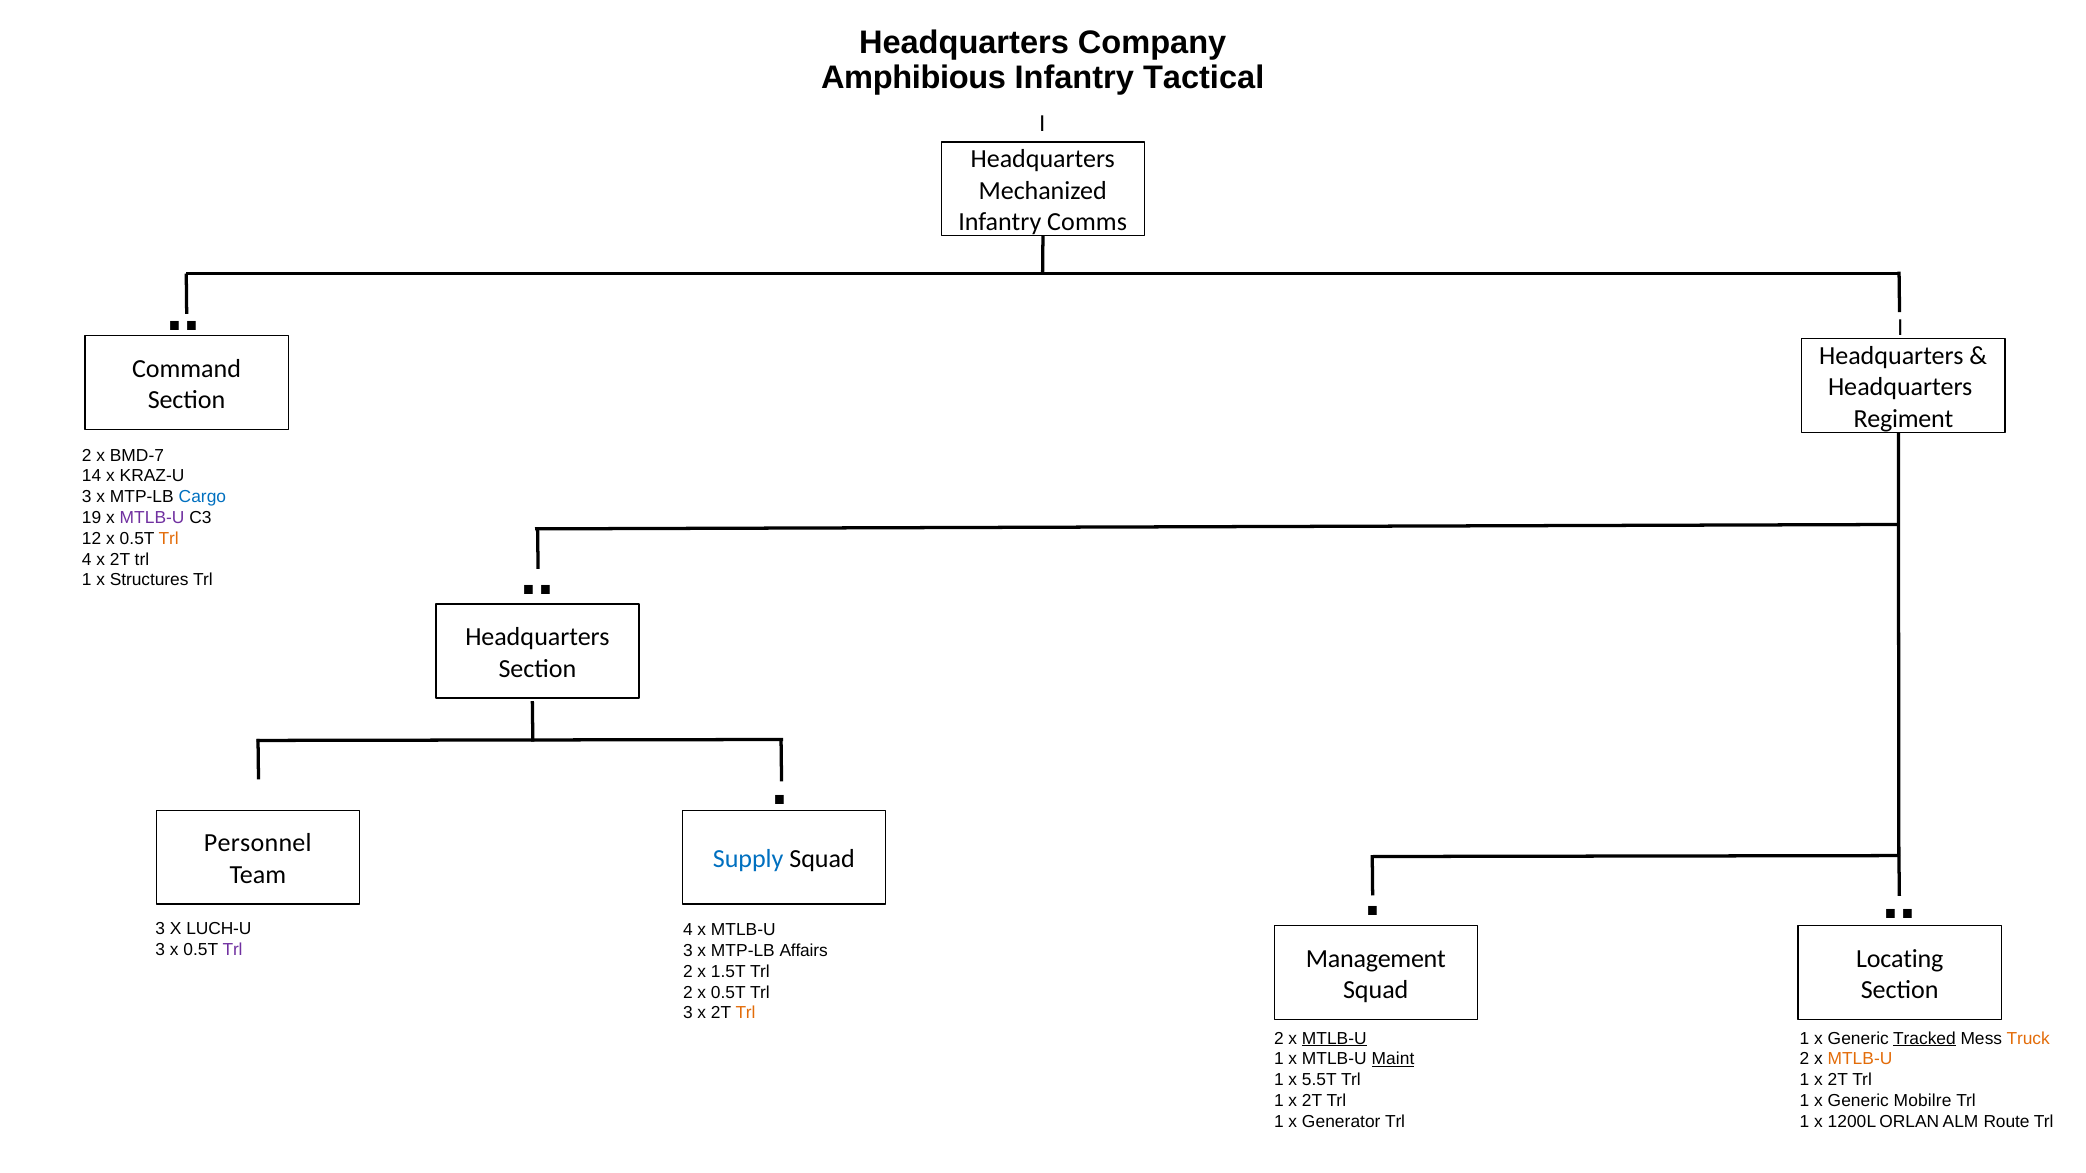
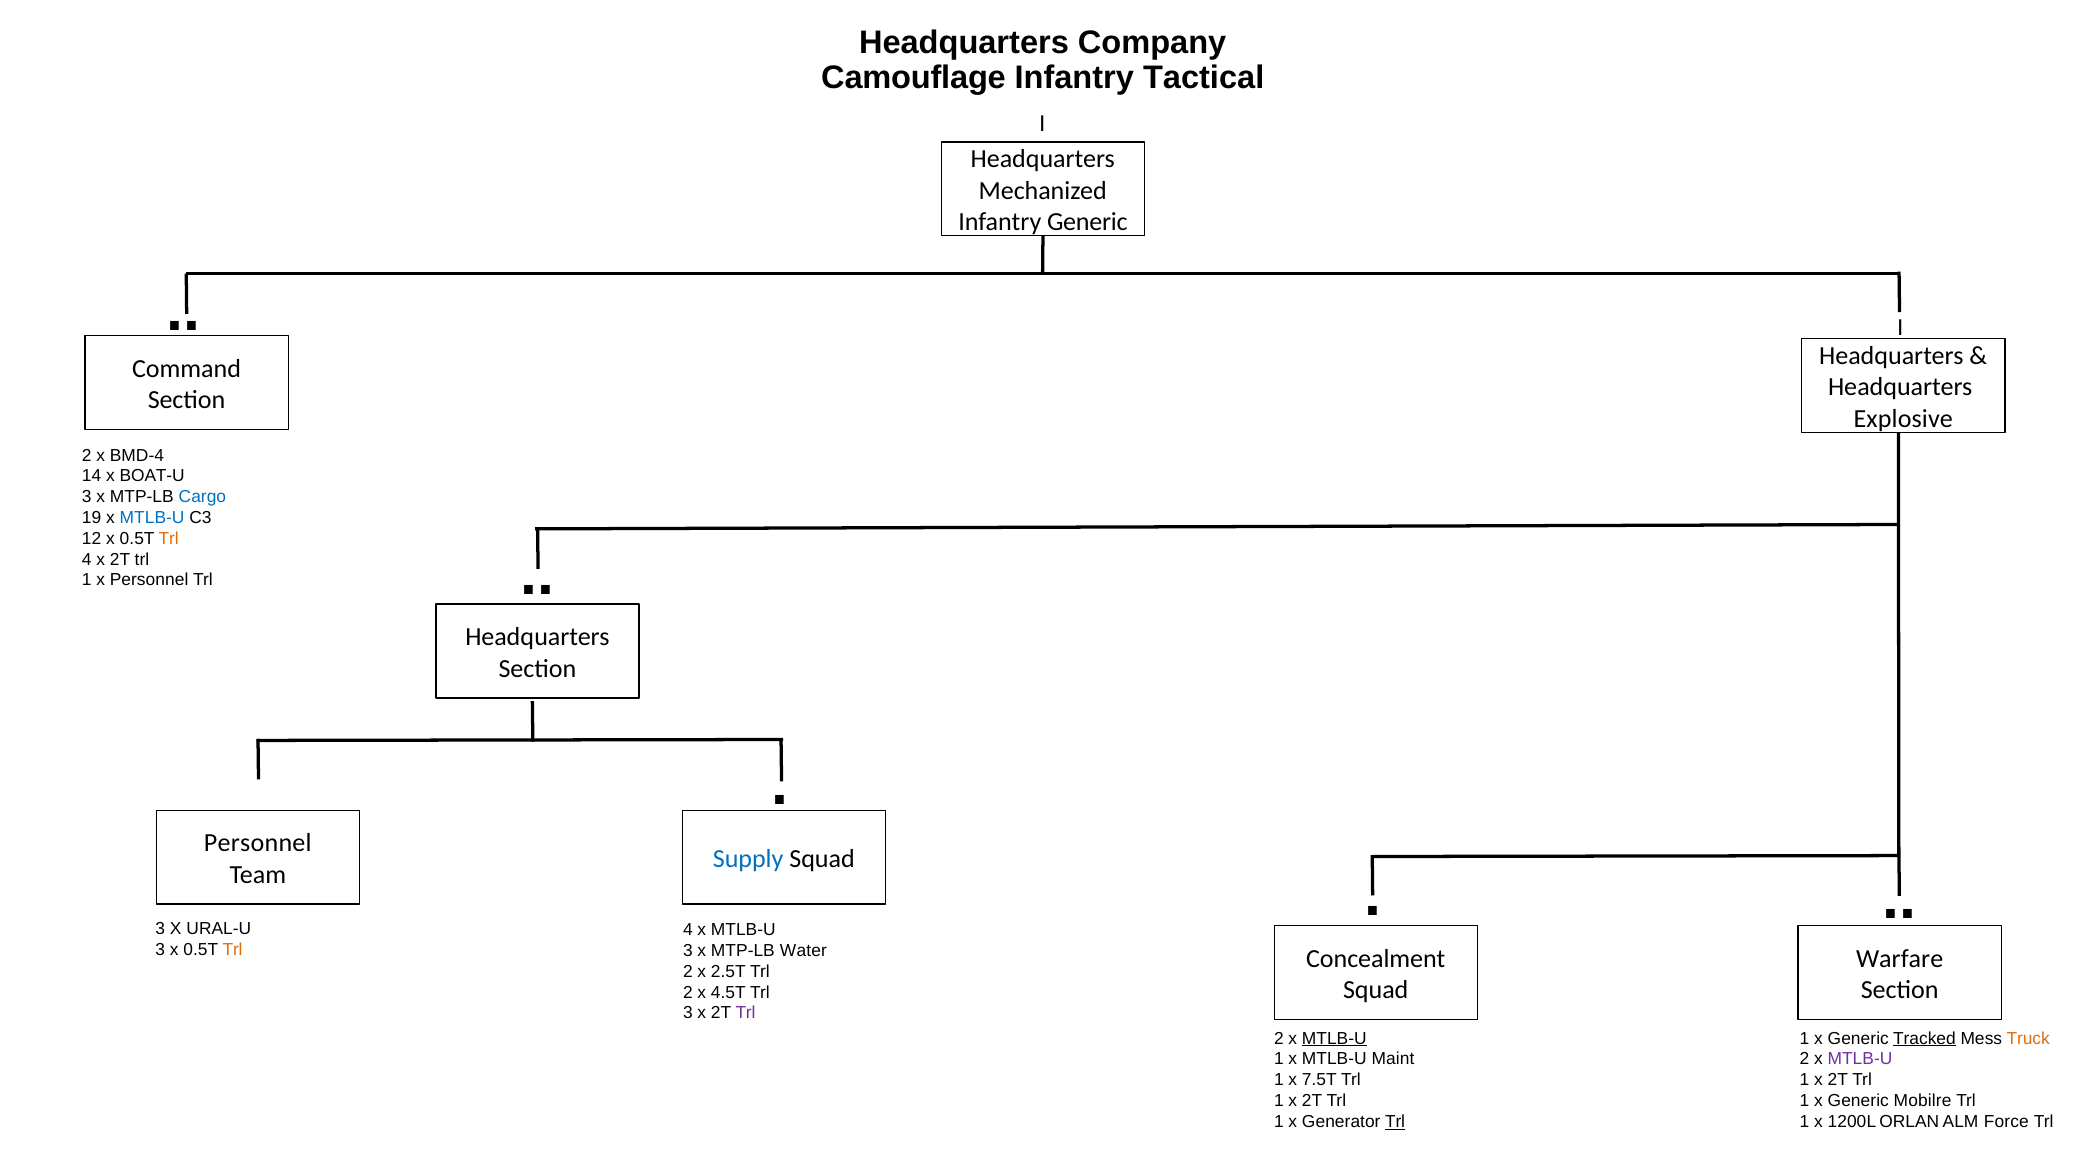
Amphibious: Amphibious -> Camouflage (913, 78)
Infantry Comms: Comms -> Generic (1087, 222)
Regiment: Regiment -> Explosive (1903, 419)
BMD-7: BMD-7 -> BMD-4 (137, 455)
KRAZ-U: KRAZ-U -> BOAT-U (152, 476)
MTLB-U colour: purple -> blue (152, 518)
x Structures: Structures -> Personnel (149, 580)
LUCH-U: LUCH-U -> URAL-U (219, 929)
Trl colour: purple -> orange (233, 950)
Affairs: Affairs -> Water (803, 951)
Management: Management -> Concealment (1376, 959)
Locating: Locating -> Warfare (1900, 959)
1.5T: 1.5T -> 2.5T (728, 972)
2 x 0.5T: 0.5T -> 4.5T (728, 993)
Trl colour: orange -> purple (746, 1014)
Maint underline: present -> none (1393, 1059)
MTLB-U colour: orange -> purple (1860, 1059)
5.5T: 5.5T -> 7.5T (1319, 1080)
Trl underline: none -> present (1395, 1122)
Route: Route -> Force (2006, 1122)
